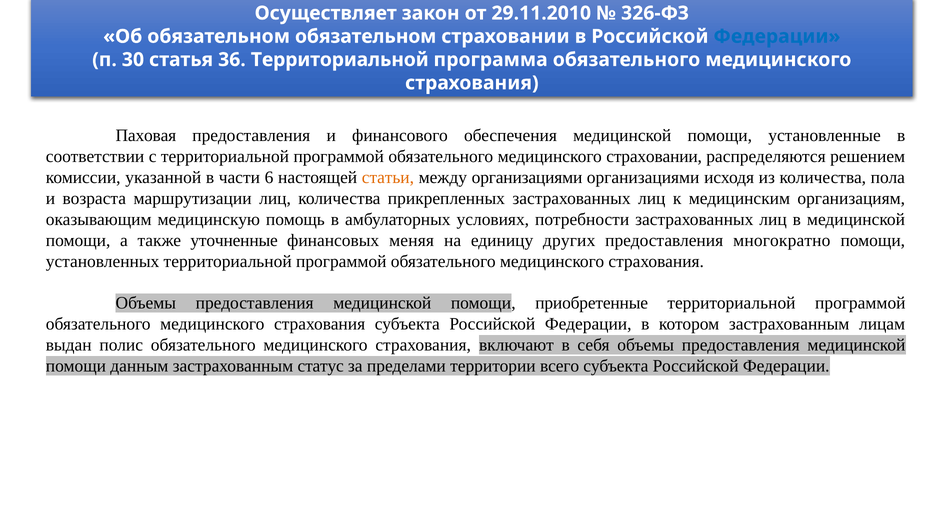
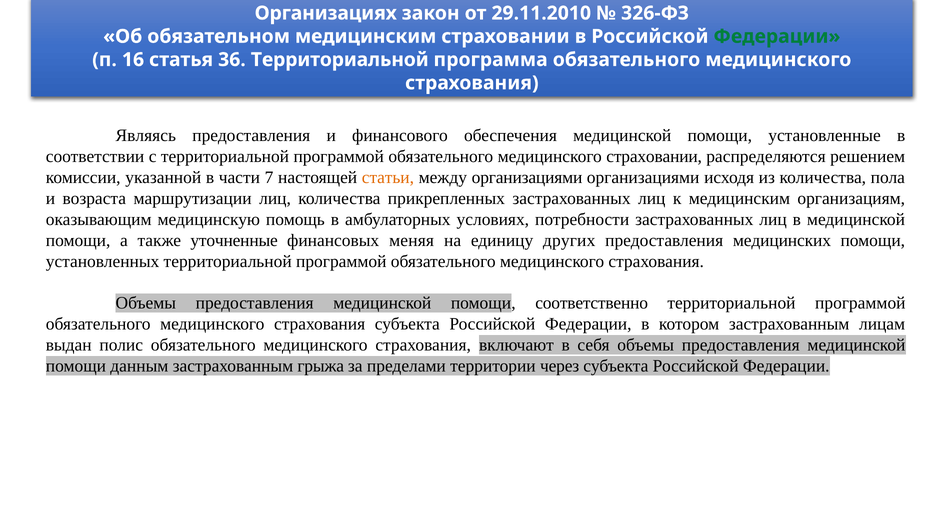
Осуществляет: Осуществляет -> Организациях (326, 13)
обязательном обязательном: обязательном -> медицинским (366, 36)
Федерации colour: blue -> green (777, 36)
30: 30 -> 16 (133, 60)
Паховая: Паховая -> Являясь (146, 136)
6: 6 -> 7 (269, 178)
многократно: многократно -> медицинских (782, 240)
приобретенные: приобретенные -> соответственно (592, 303)
статус: статус -> грыжа (321, 366)
всего: всего -> через (560, 366)
